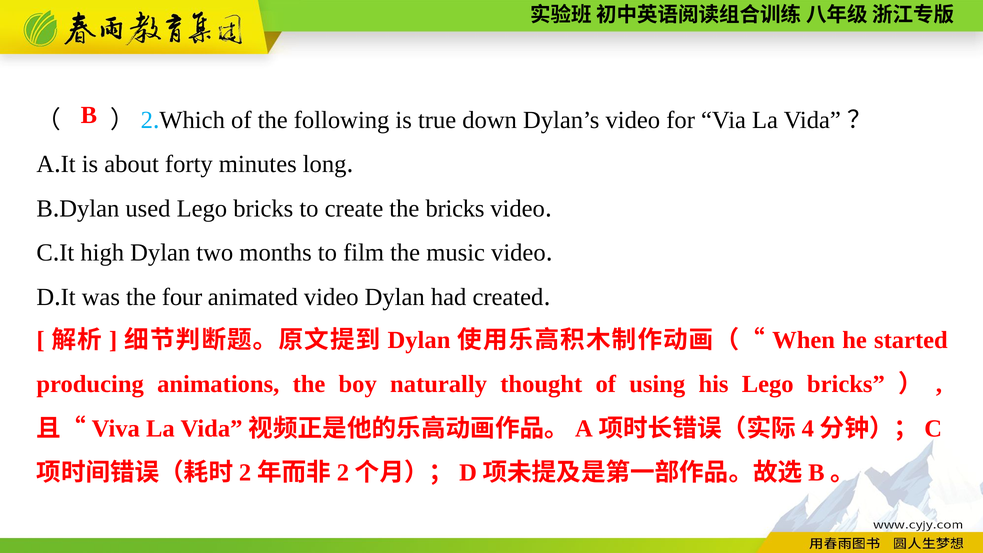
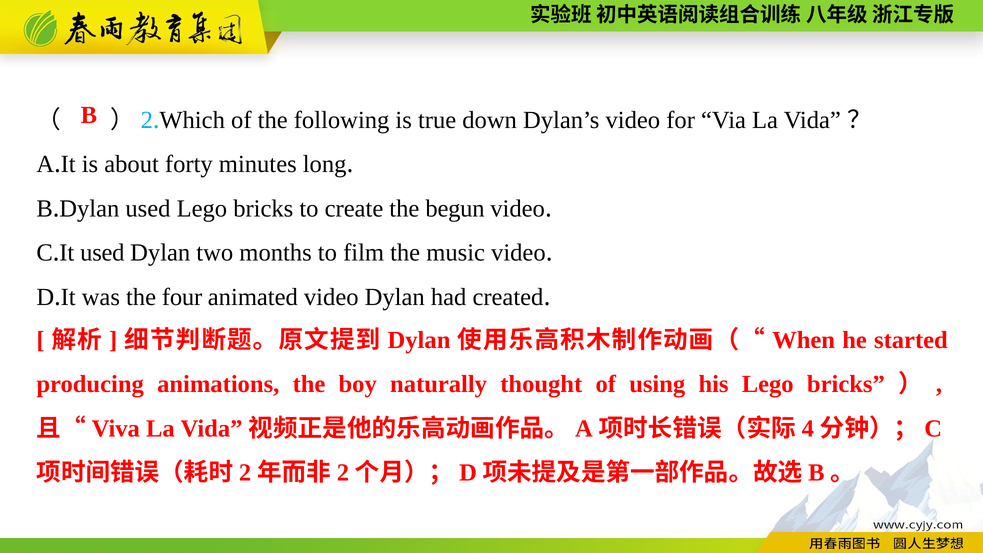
the bricks: bricks -> begun (455, 208)
high: high -> used (102, 253)
